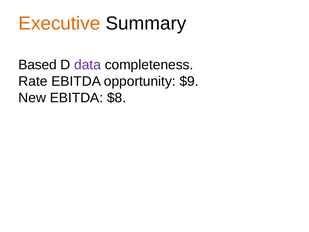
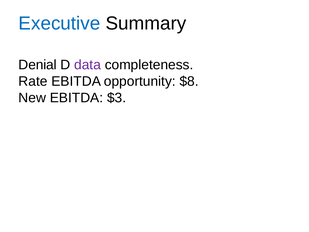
Executive colour: orange -> blue (59, 23)
Based: Based -> Denial (38, 65)
$9: $9 -> $8 (189, 81)
$8: $8 -> $3 (117, 98)
